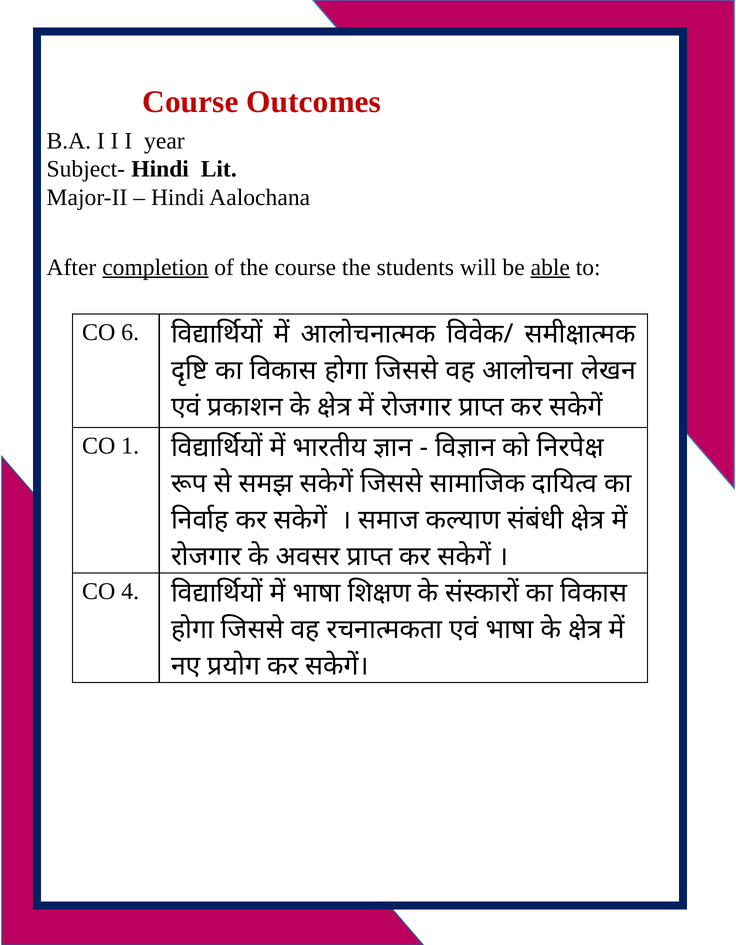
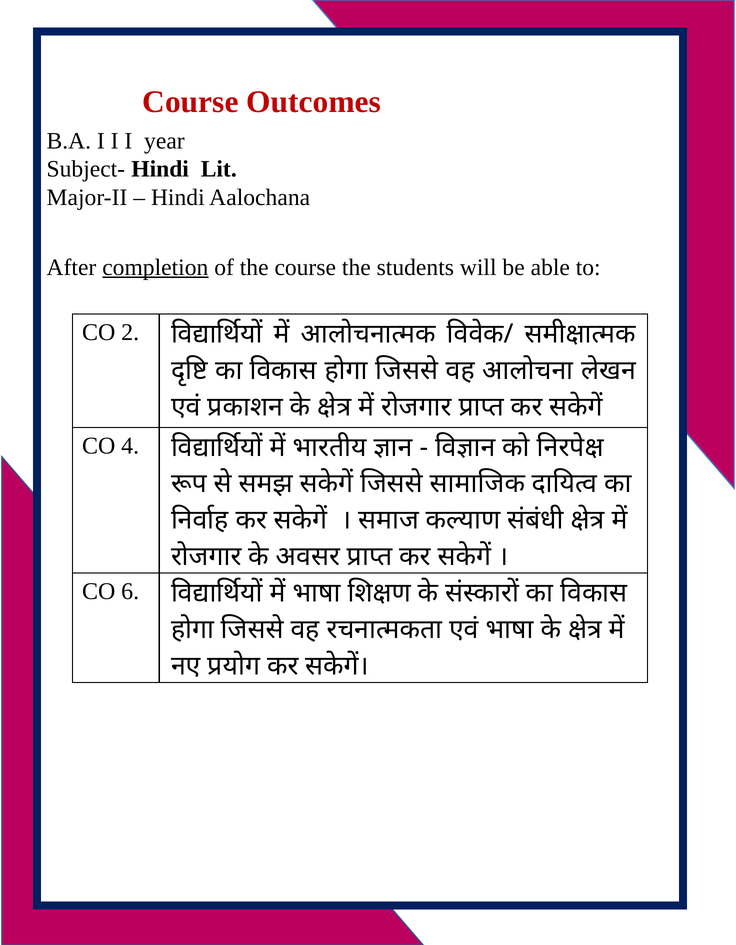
able underline: present -> none (550, 267)
6: 6 -> 2 (130, 332)
1: 1 -> 4 (130, 446)
4: 4 -> 6 (130, 591)
